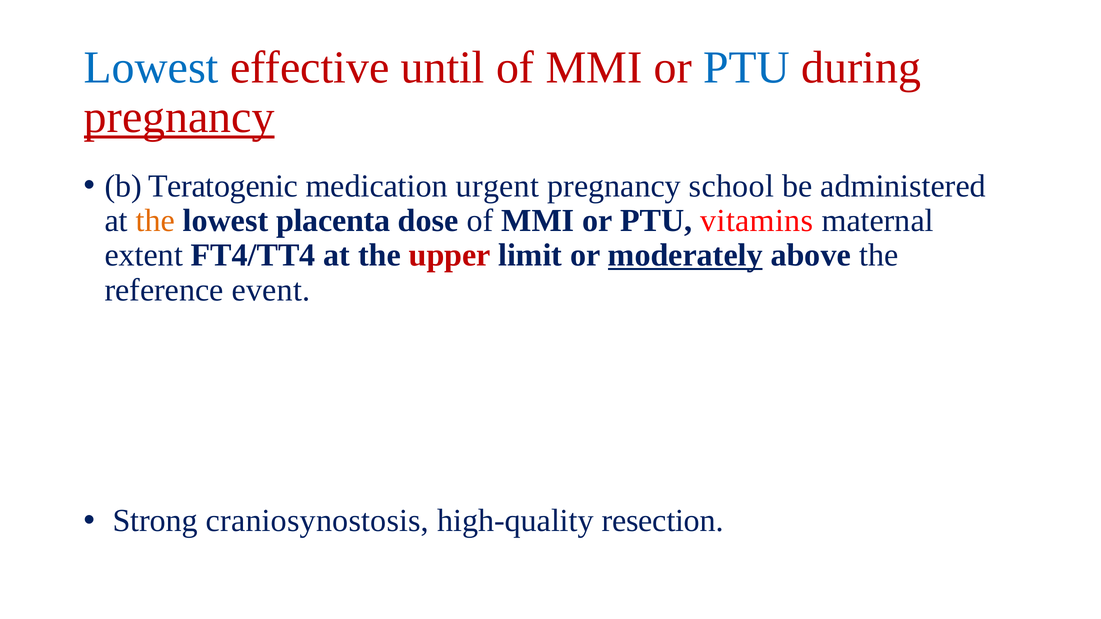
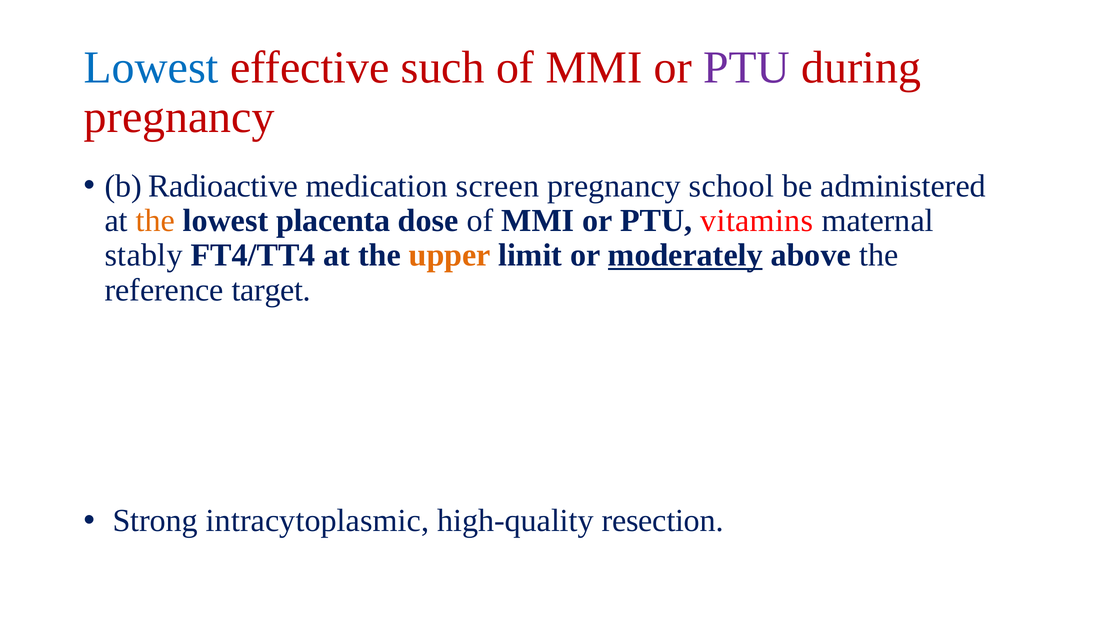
until: until -> such (443, 68)
PTU colour: blue -> purple (747, 68)
pregnancy underline: present -> none (179, 117)
Teratogenic: Teratogenic -> Radioactive (223, 186)
urgent: urgent -> screen (497, 186)
extent: extent -> stably (144, 256)
upper colour: red -> orange (450, 256)
event: event -> target (271, 290)
craniosynostosis: craniosynostosis -> intracytoplasmic (318, 521)
